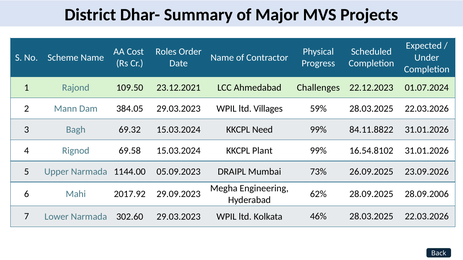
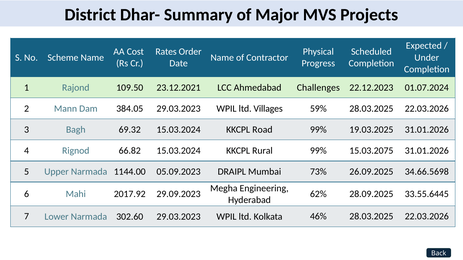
Roles: Roles -> Rates (166, 52)
Need: Need -> Road (262, 130)
84.11.8822: 84.11.8822 -> 19.03.2025 (371, 130)
69.58: 69.58 -> 66.82 (130, 151)
Plant: Plant -> Rural (262, 151)
16.54.8102: 16.54.8102 -> 15.03.2075 (371, 151)
23.09.2026: 23.09.2026 -> 34.66.5698 (427, 172)
28.09.2006: 28.09.2006 -> 33.55.6445 (427, 194)
